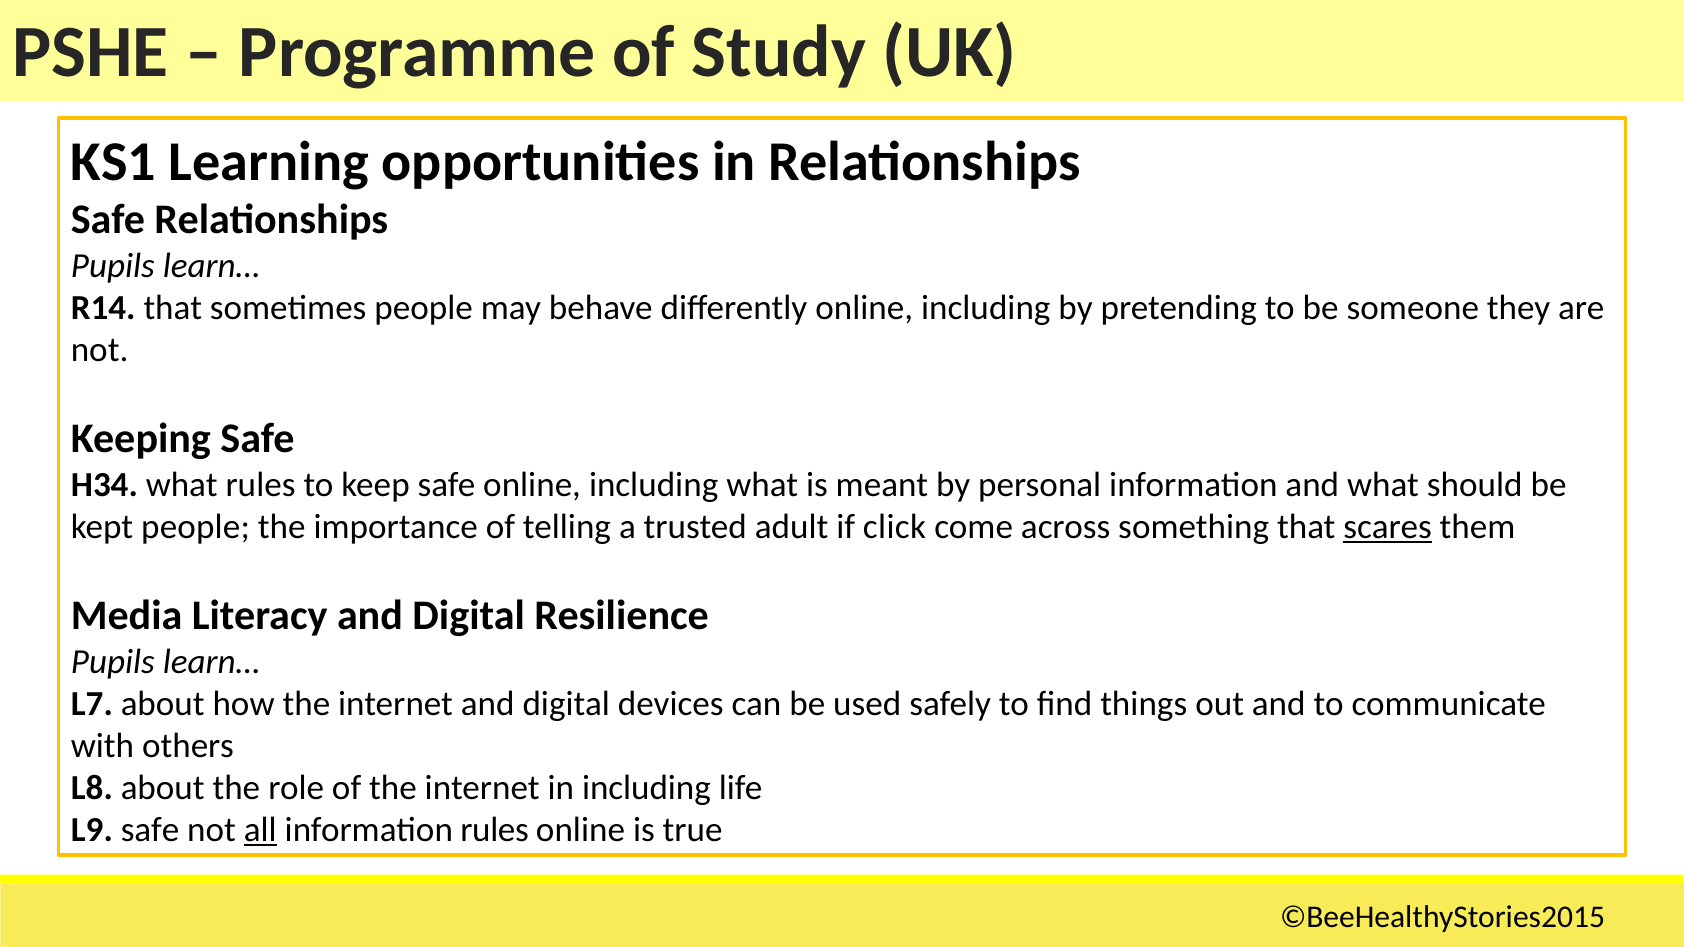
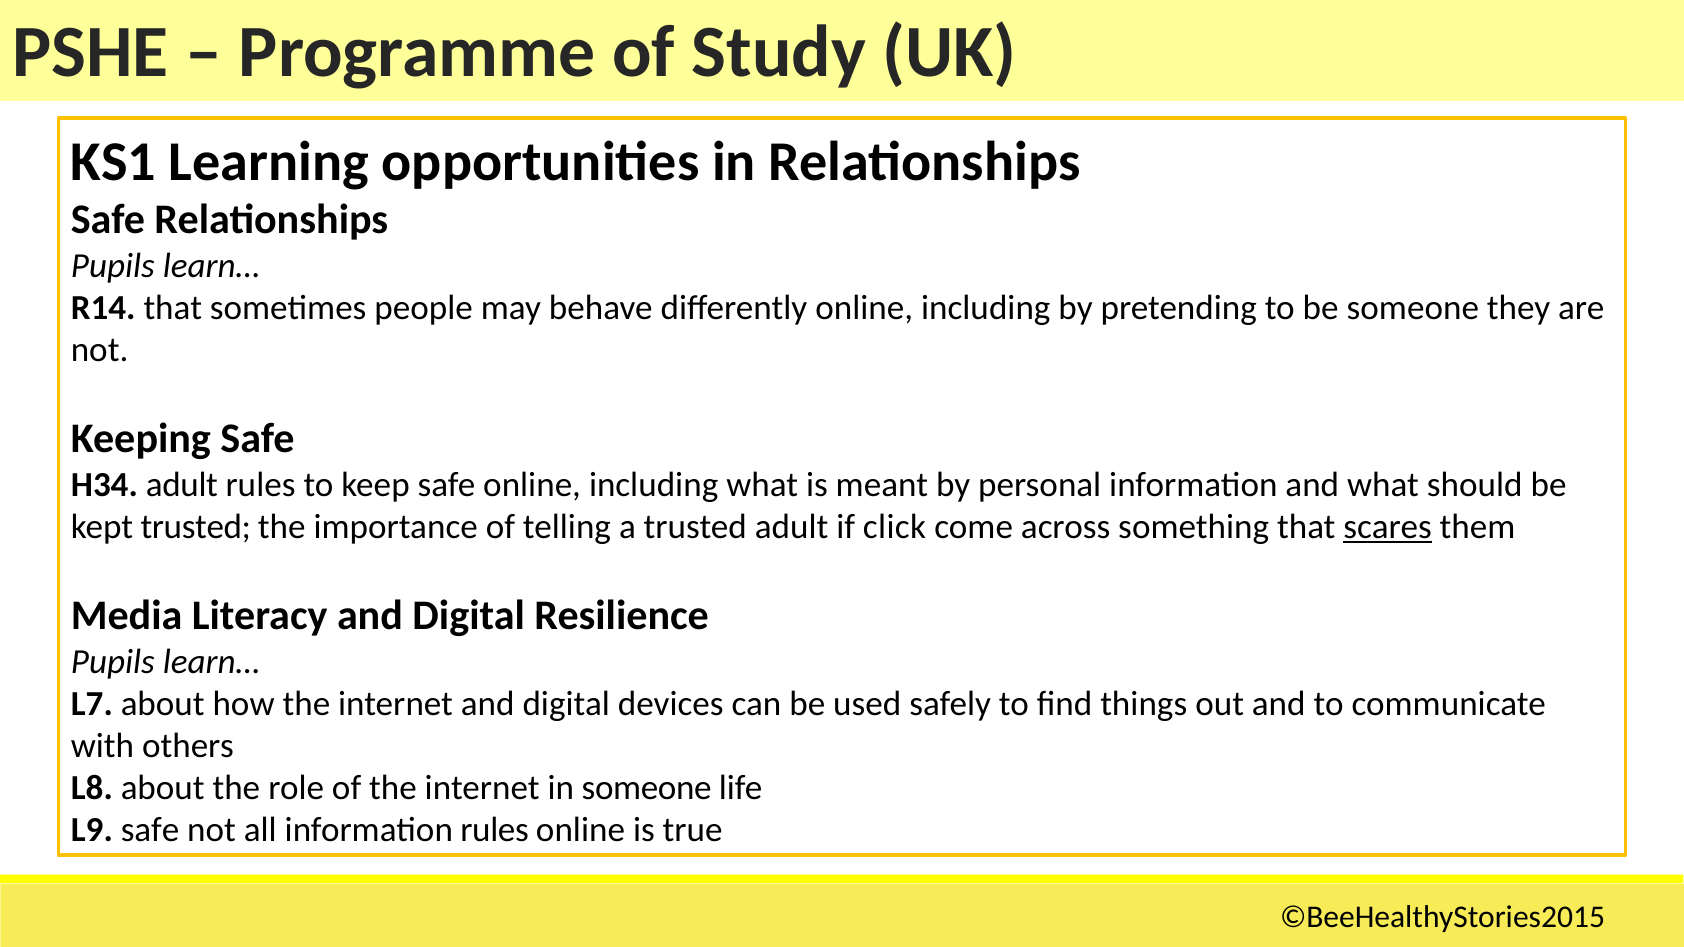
H34 what: what -> adult (182, 485)
kept people: people -> trusted (196, 527)
in including: including -> someone (647, 788)
all underline: present -> none (260, 830)
